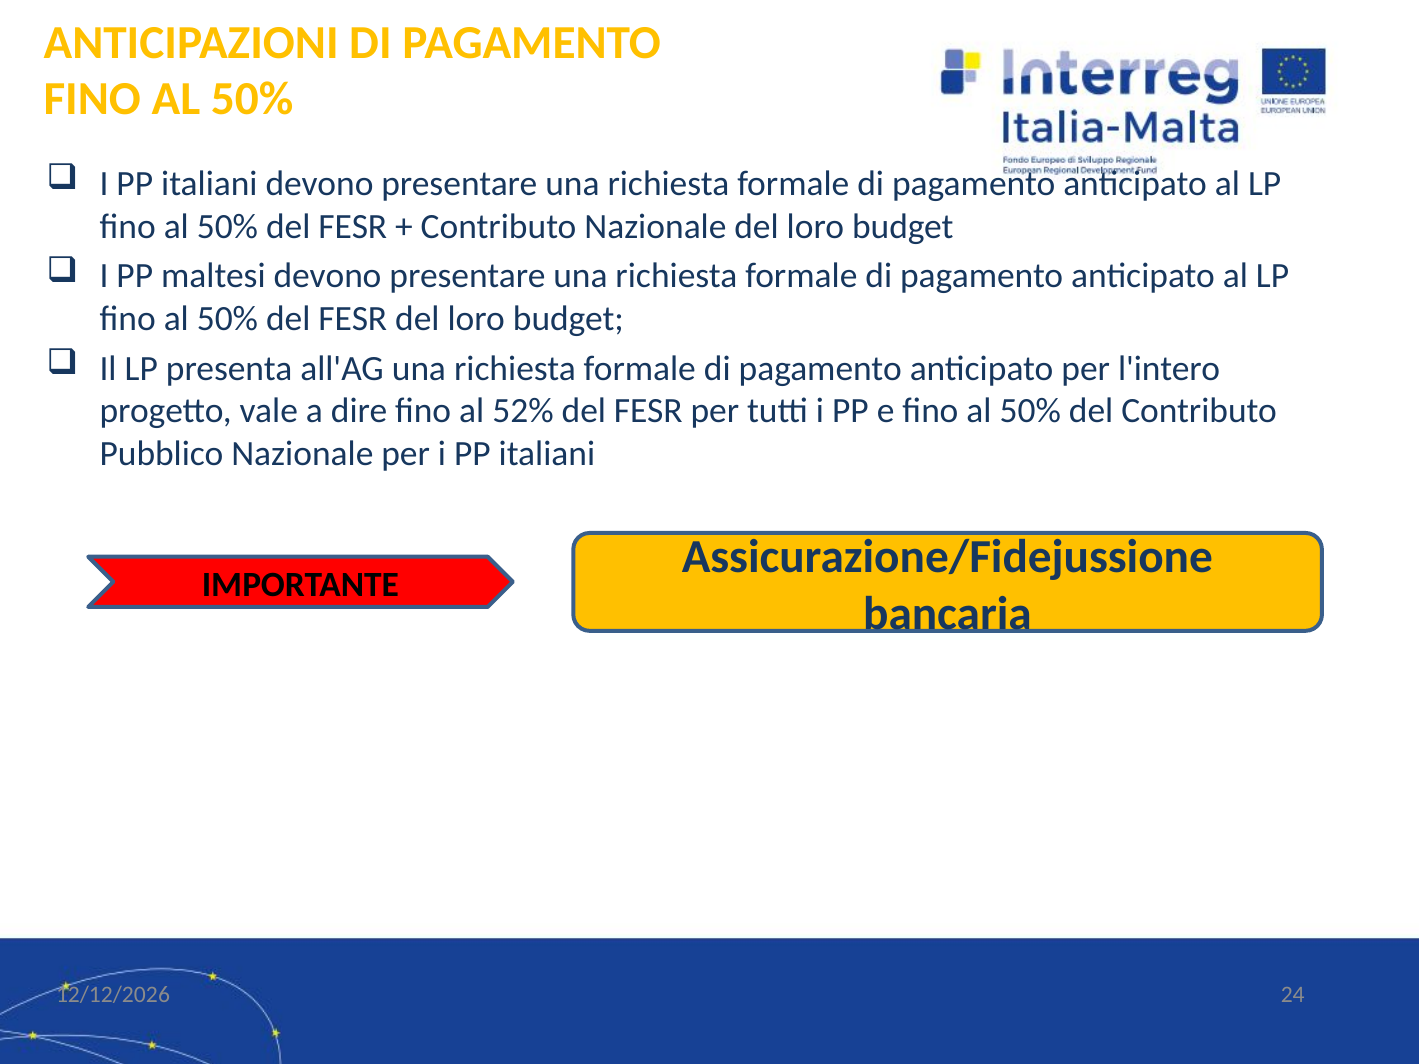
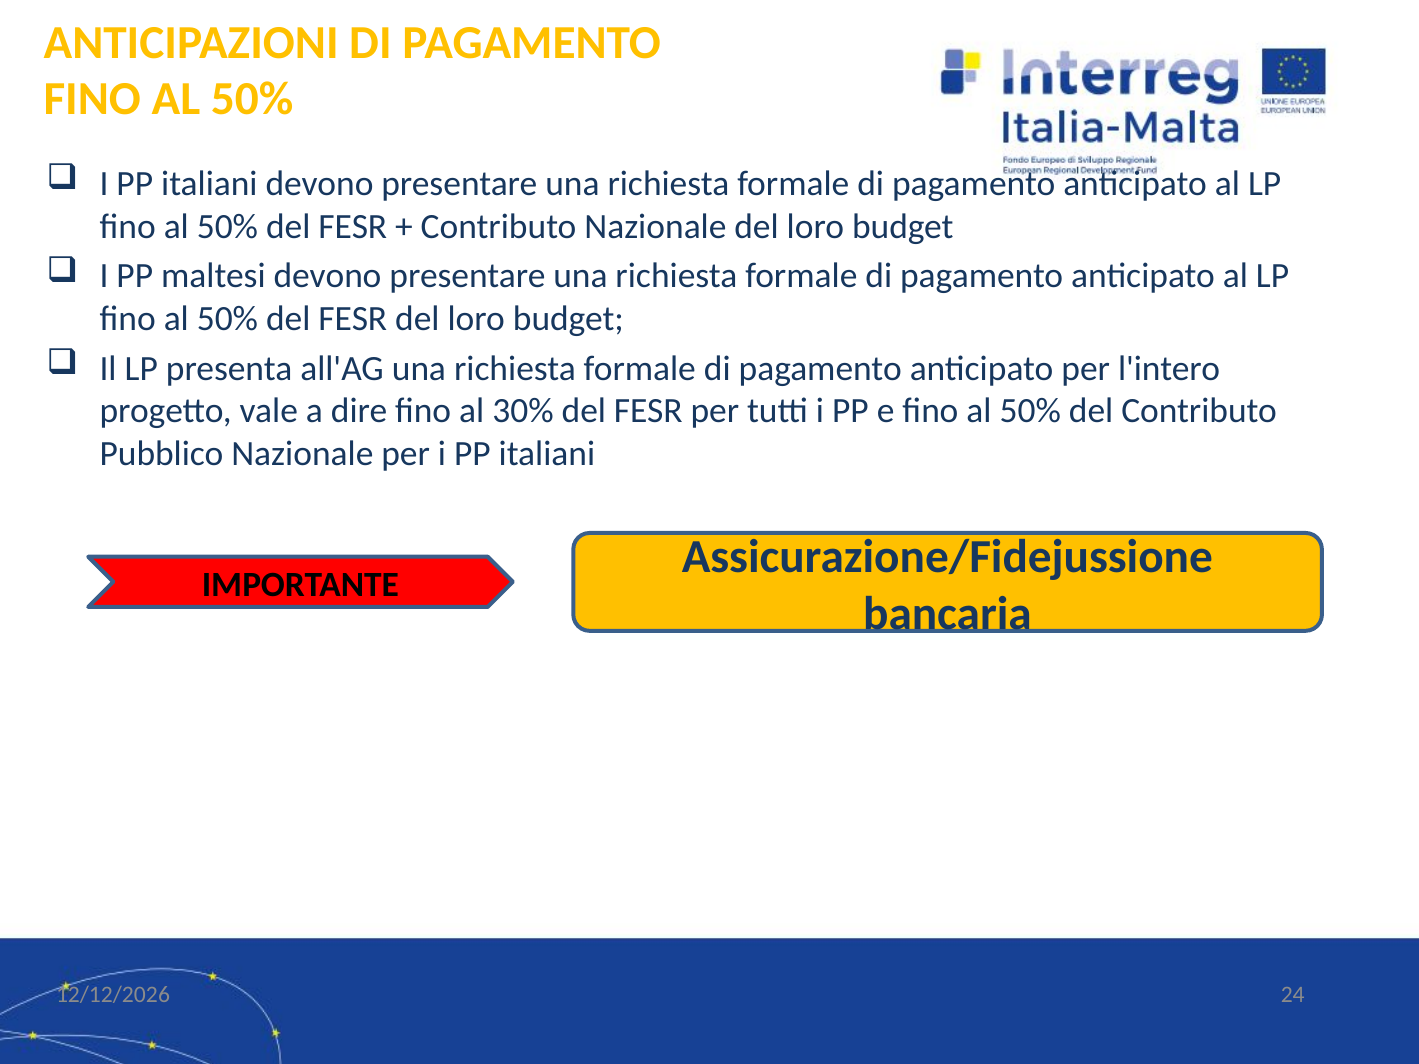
52%: 52% -> 30% (523, 411)
